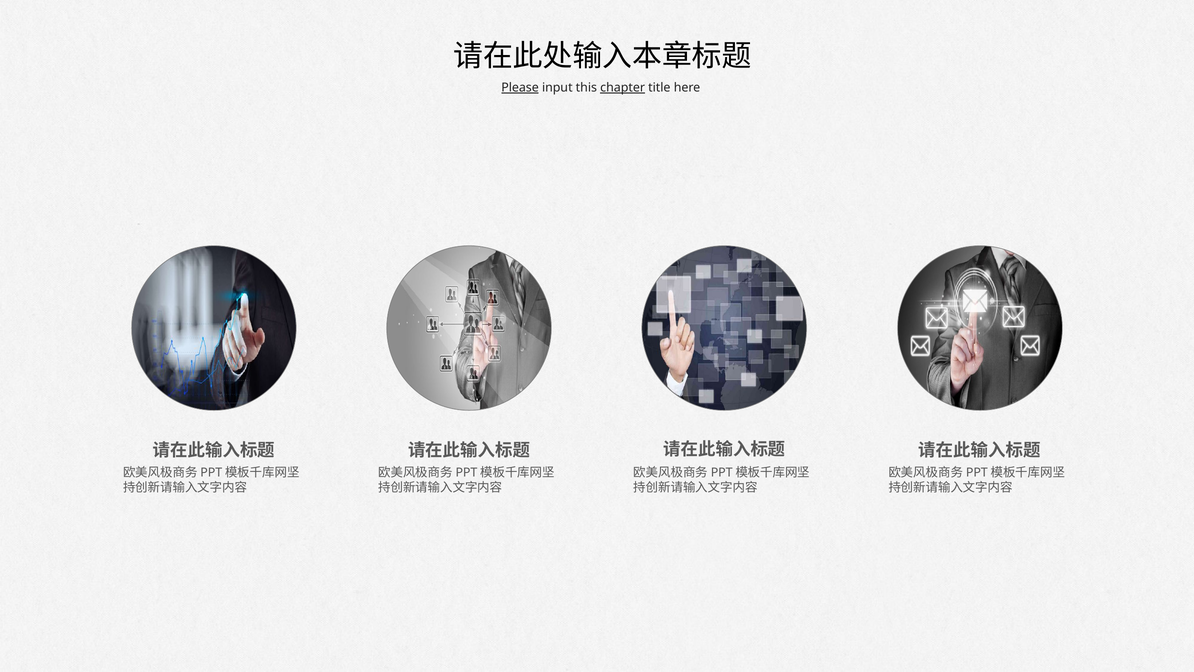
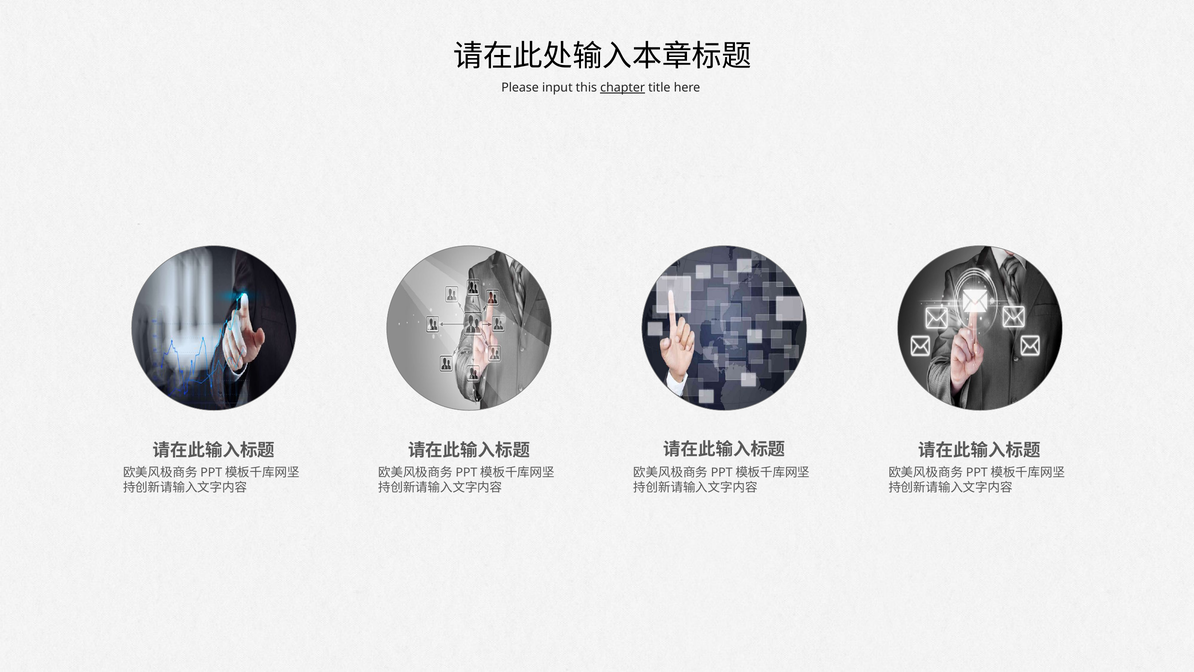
Please underline: present -> none (520, 88)
